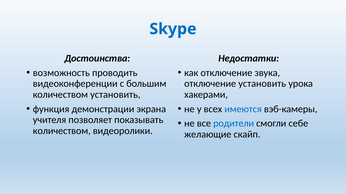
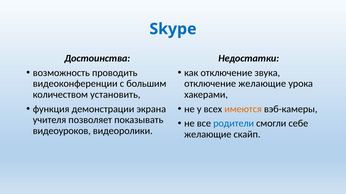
отключение установить: установить -> желающие (262, 84)
имеются colour: blue -> orange (243, 109)
количеством: количеством -> видеоуроков (62, 131)
